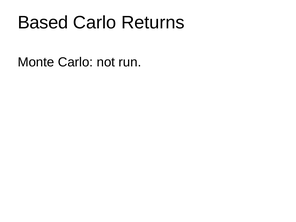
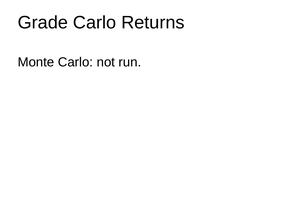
Based: Based -> Grade (43, 22)
